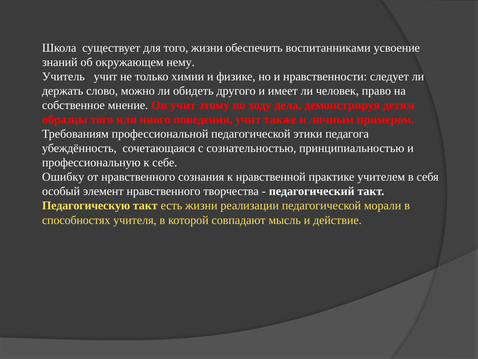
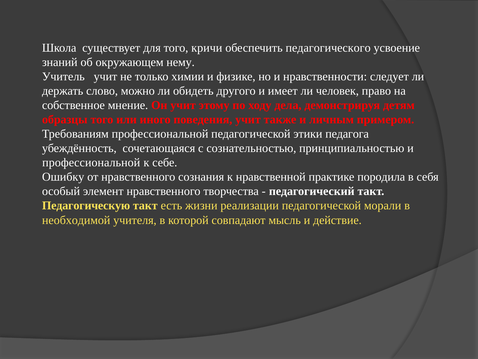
того жизни: жизни -> кричи (207, 48)
воспитанниками: воспитанниками -> педагогического (328, 48)
профессиональную: профессиональную -> профессиональной (91, 162)
учителем: учителем -> породила (381, 177)
способностях: способностях -> необходимой (76, 220)
